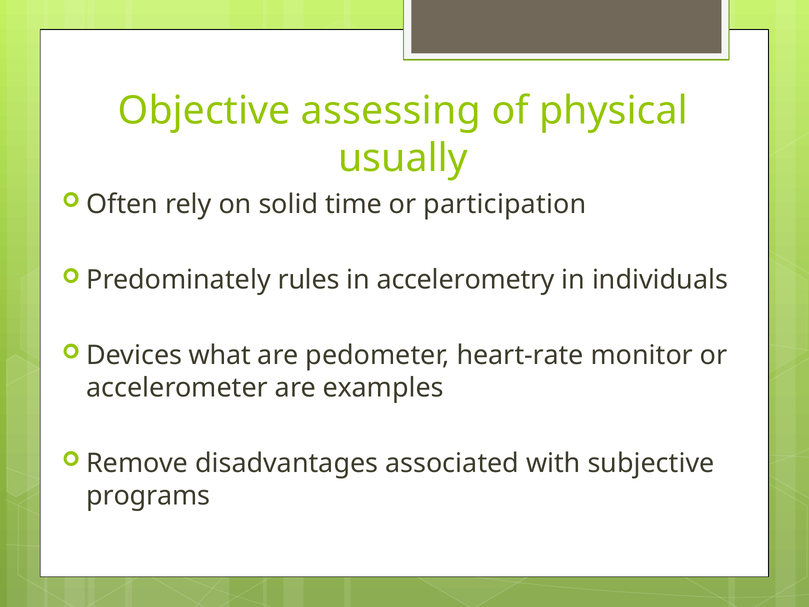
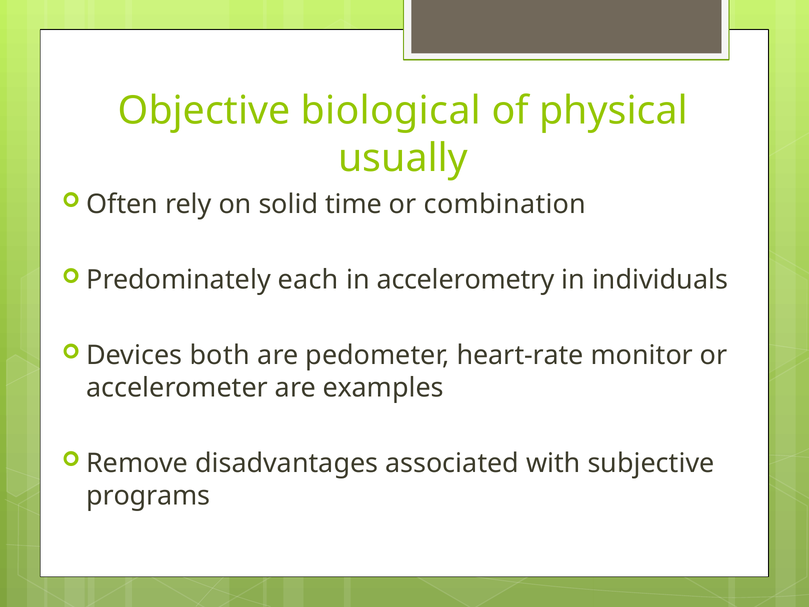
assessing: assessing -> biological (391, 111)
participation: participation -> combination (505, 204)
rules: rules -> each (308, 280)
what: what -> both (220, 355)
